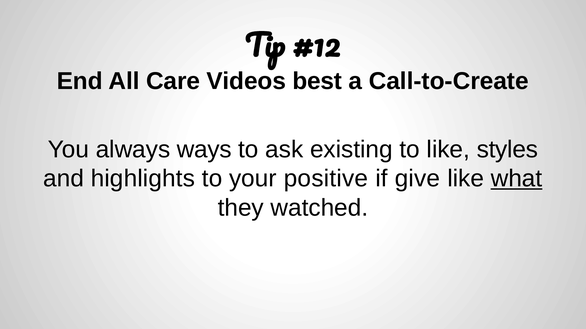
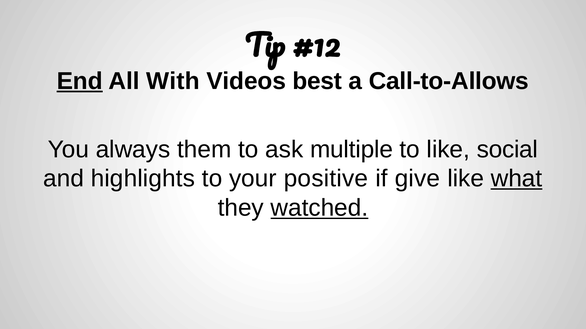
End underline: none -> present (80, 81)
Care: Care -> With (173, 81)
Call-to-Create: Call-to-Create -> Call-to-Allows (449, 81)
ways: ways -> them (204, 150)
existing: existing -> multiple (351, 150)
styles: styles -> social (507, 150)
watched underline: none -> present (319, 208)
